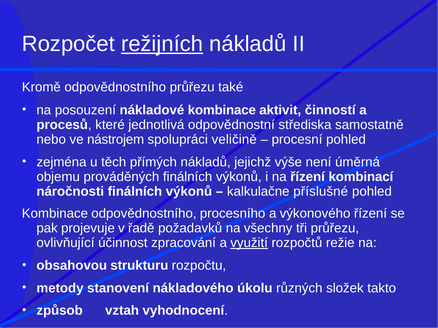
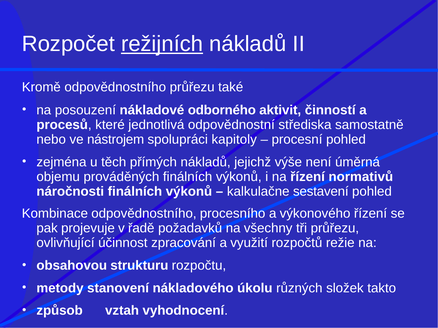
nákladové kombinace: kombinace -> odborného (222, 110)
veličině: veličině -> kapitoly (234, 140)
kombinací: kombinací -> normativů (361, 177)
příslušné: příslušné -> sestavení (321, 192)
využití underline: present -> none (249, 243)
